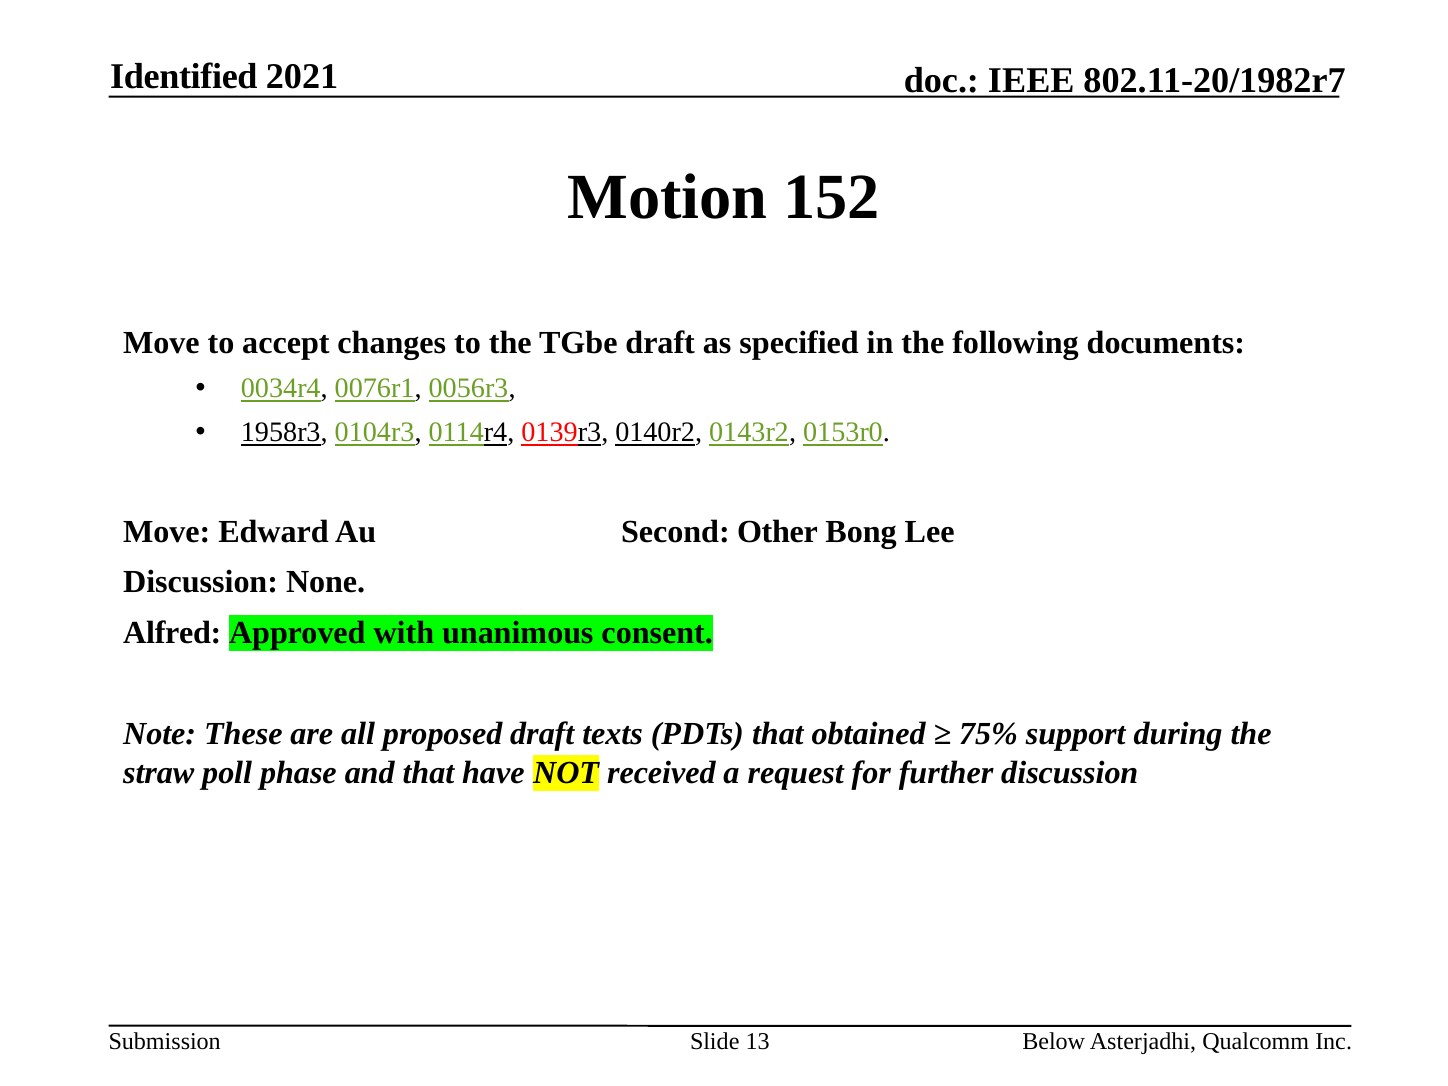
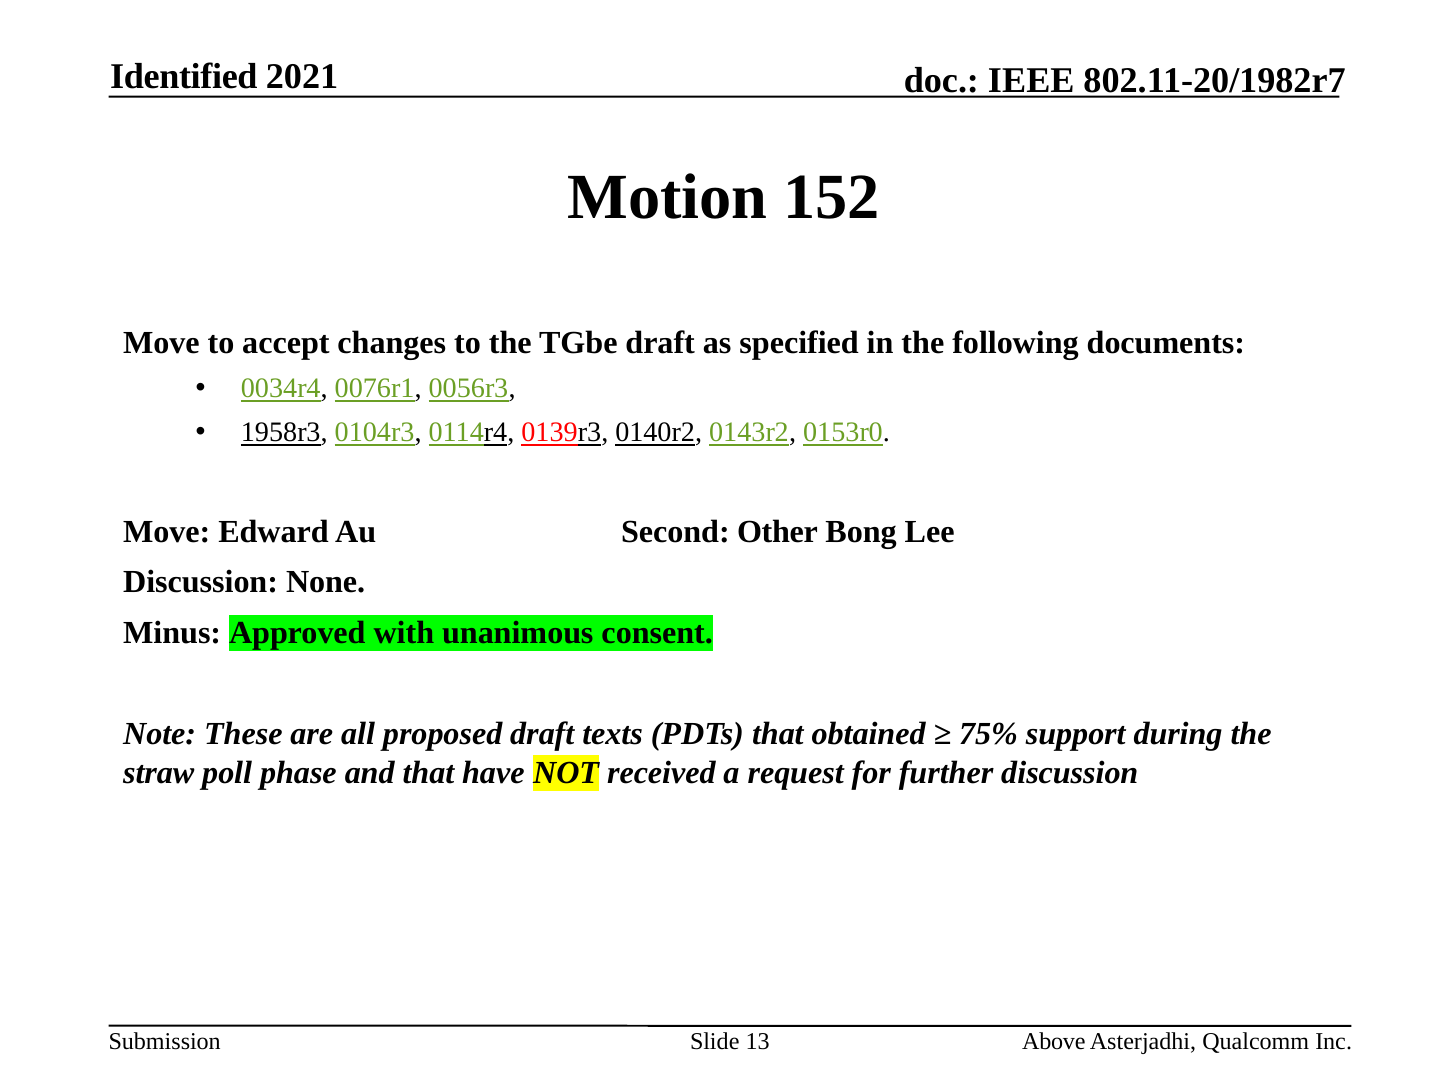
Alfred: Alfred -> Minus (172, 633)
Below: Below -> Above (1054, 1042)
